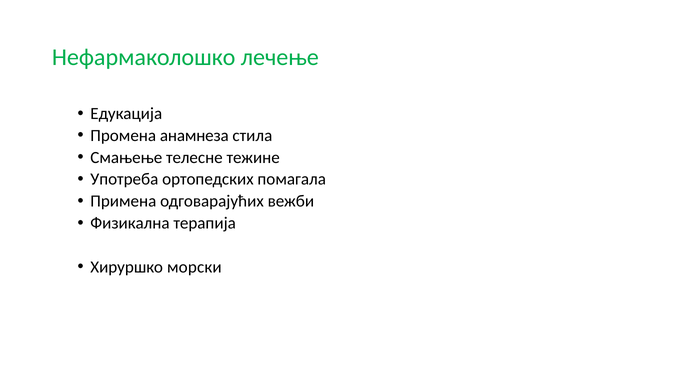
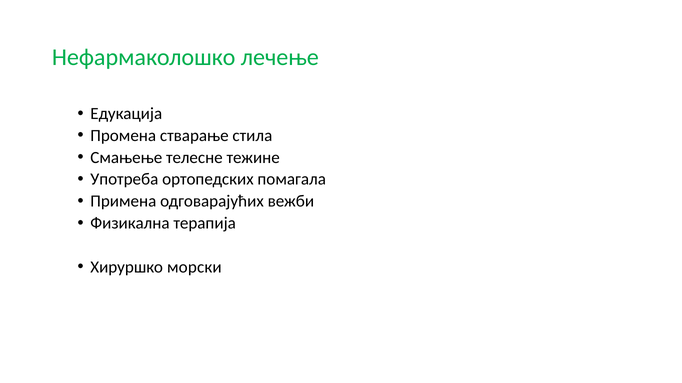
анамнеза: анамнеза -> стварање (194, 136)
